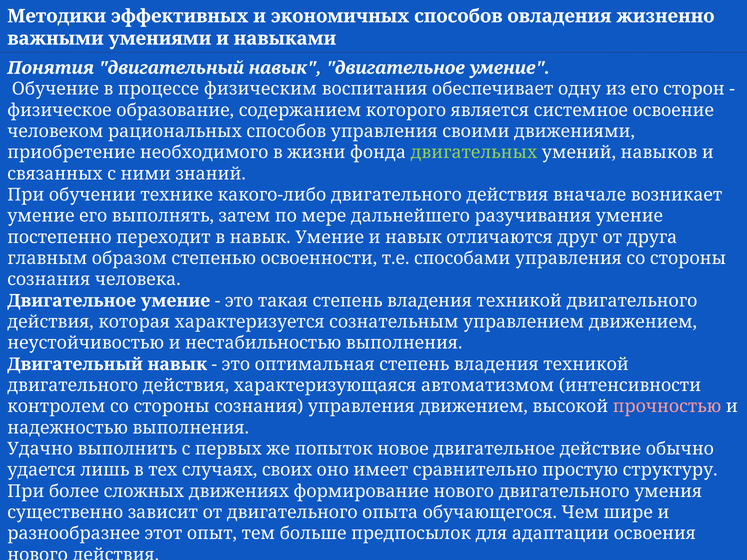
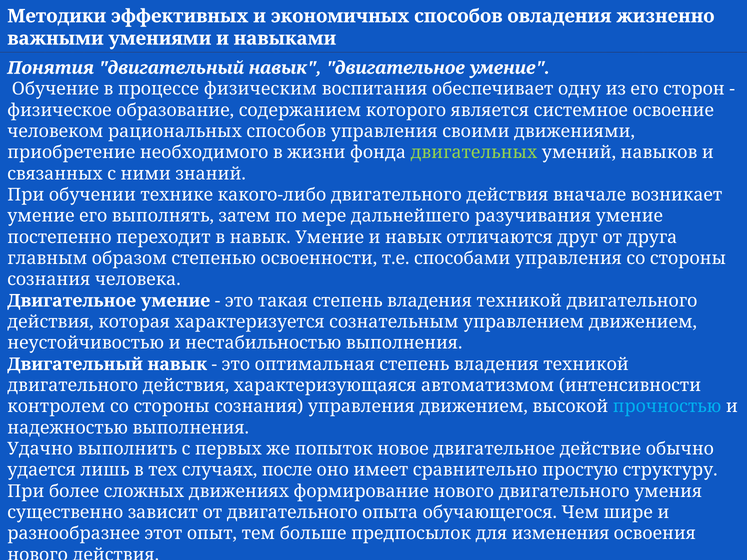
прочностью colour: pink -> light blue (667, 407)
своих: своих -> после (287, 470)
адаптации: адаптации -> изменения (561, 534)
